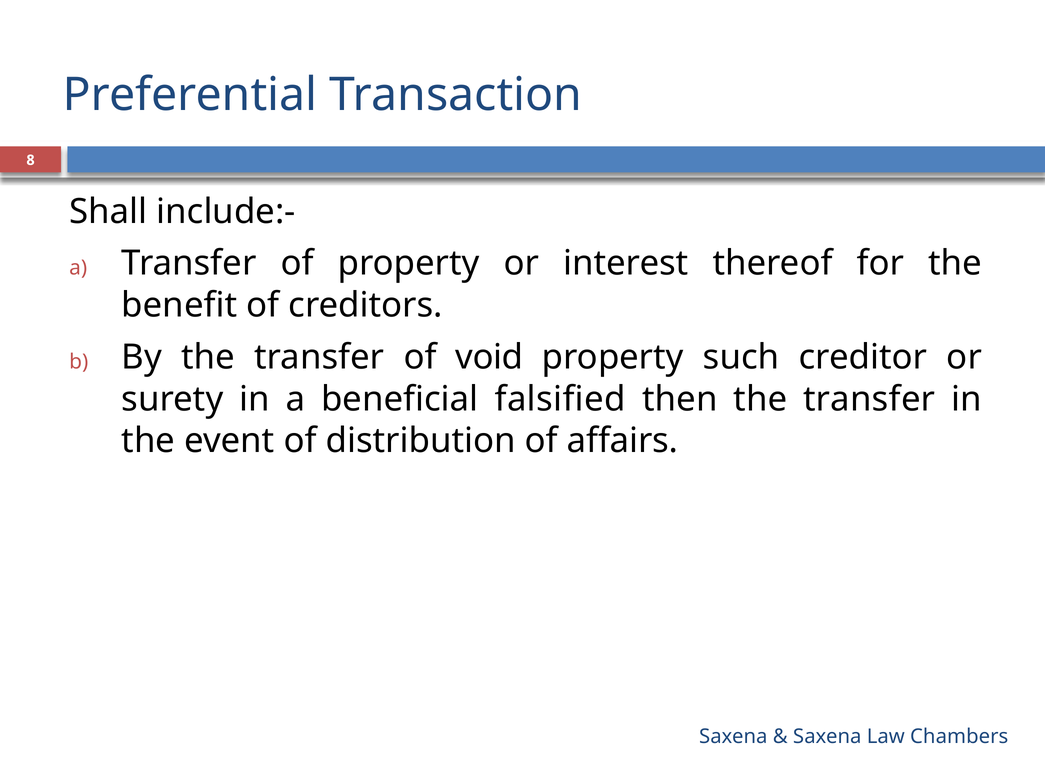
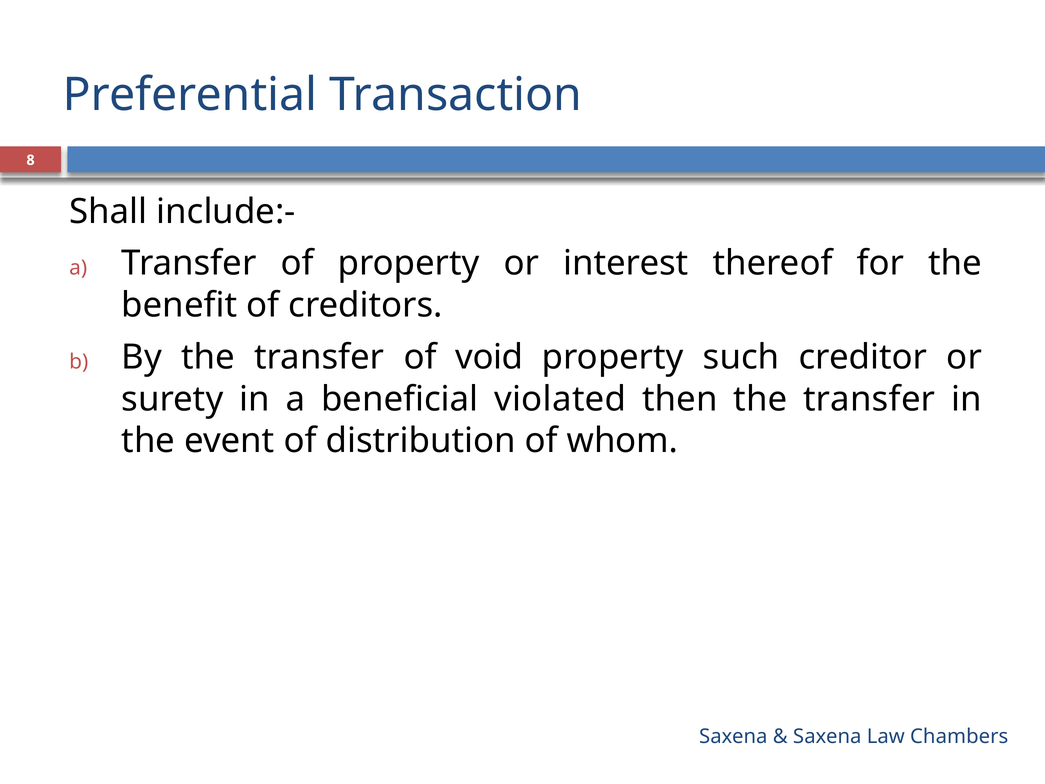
falsified: falsified -> violated (560, 399)
affairs: affairs -> whom (622, 441)
